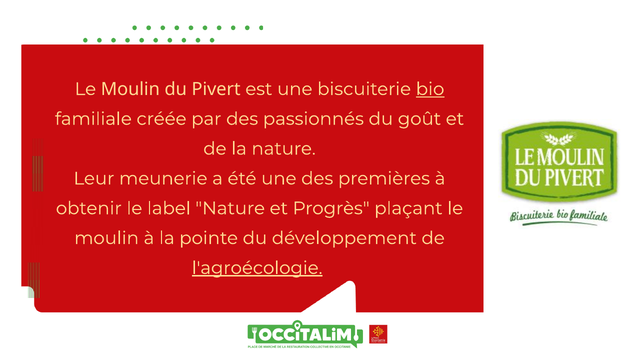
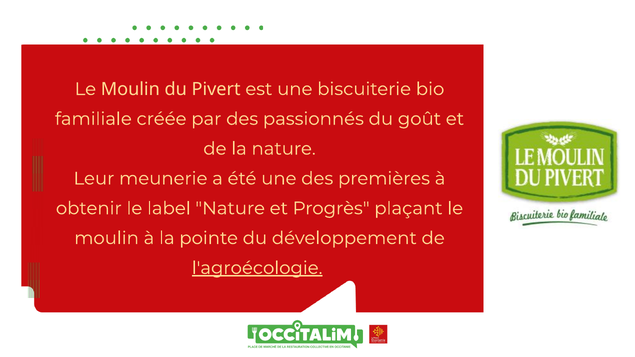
bio underline: present -> none (430, 89)
